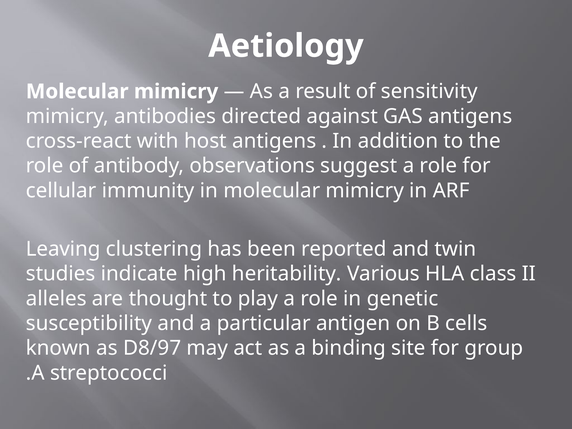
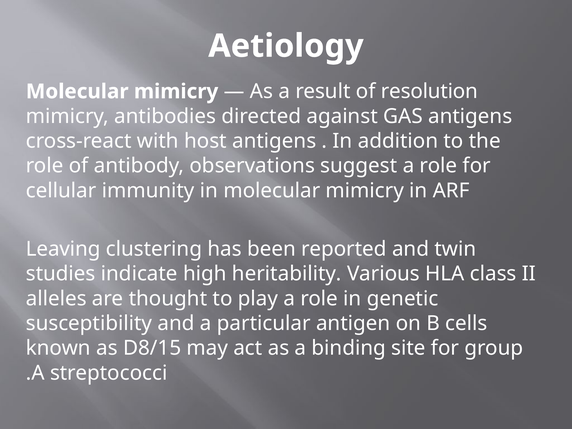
sensitivity: sensitivity -> resolution (429, 92)
D8/97: D8/97 -> D8/15 (152, 348)
